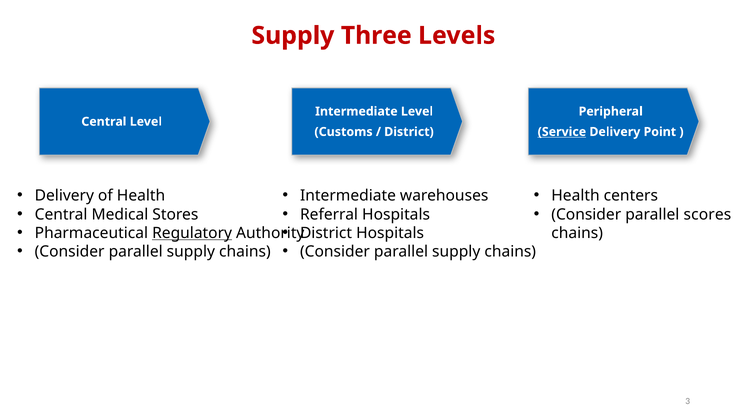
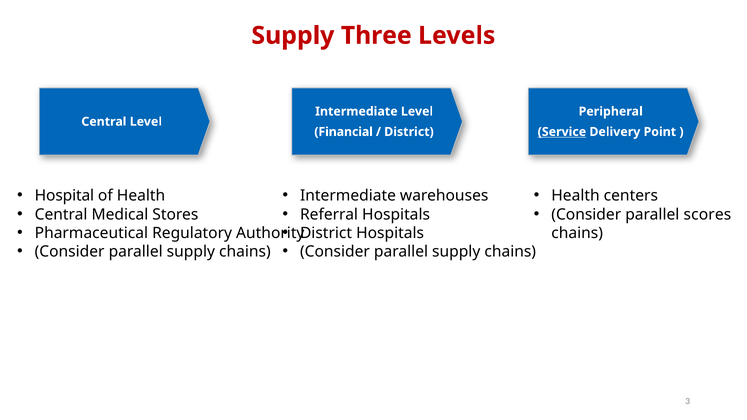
Customs: Customs -> Financial (344, 132)
Delivery: Delivery -> Hospital (64, 196)
Regulatory underline: present -> none (192, 233)
